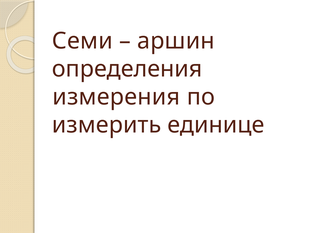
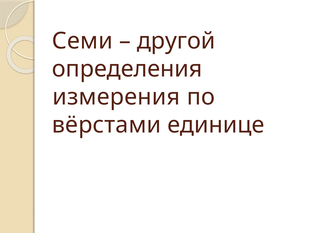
аршин: аршин -> другой (176, 41)
измерить: измерить -> вёрстами (107, 125)
